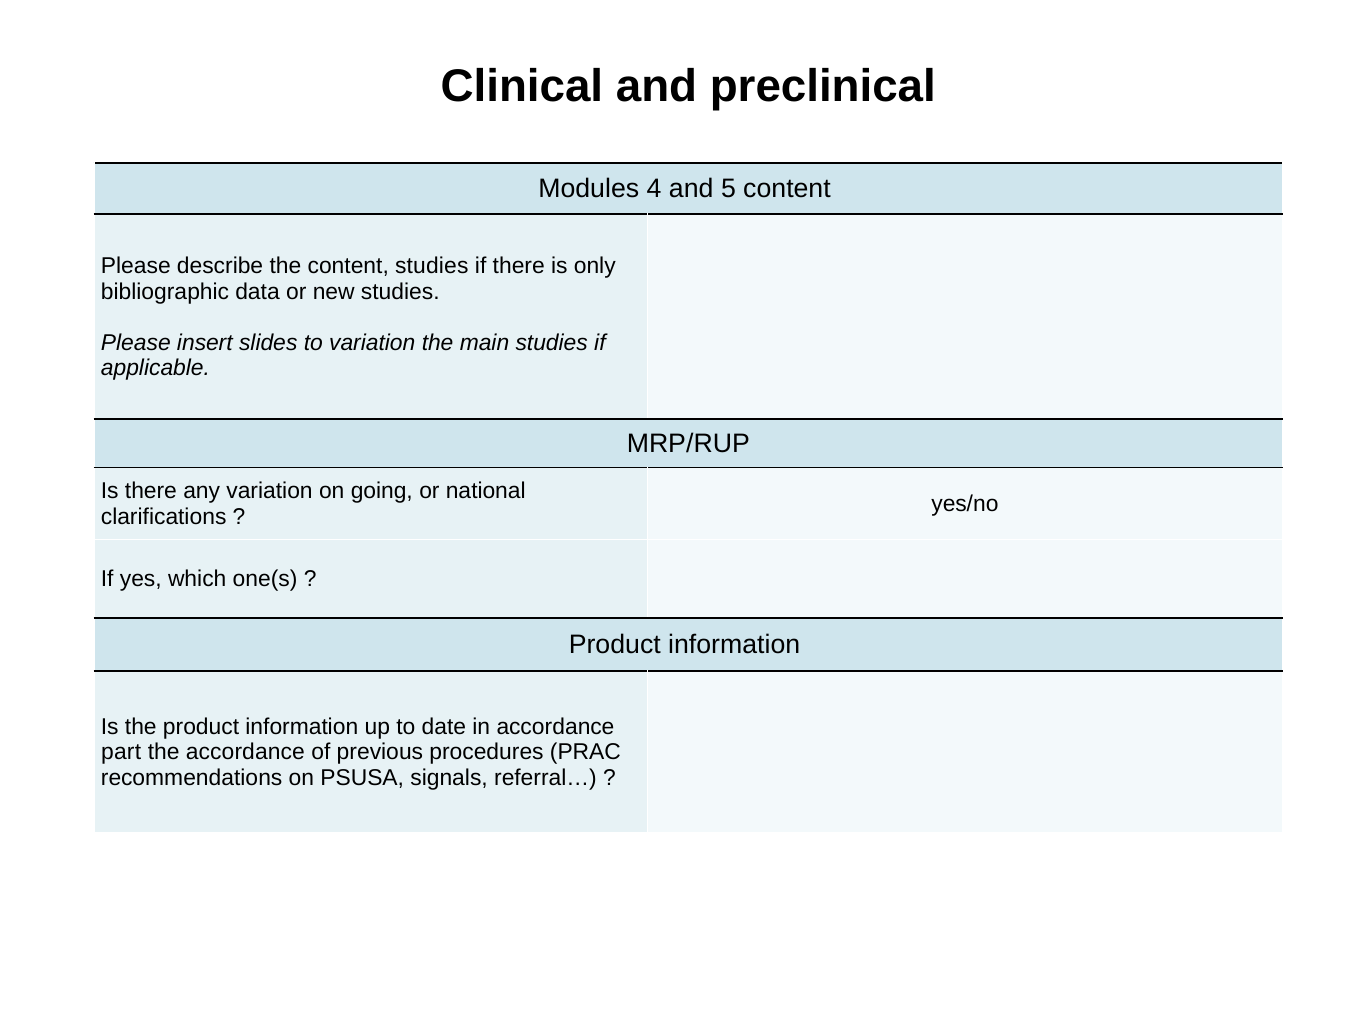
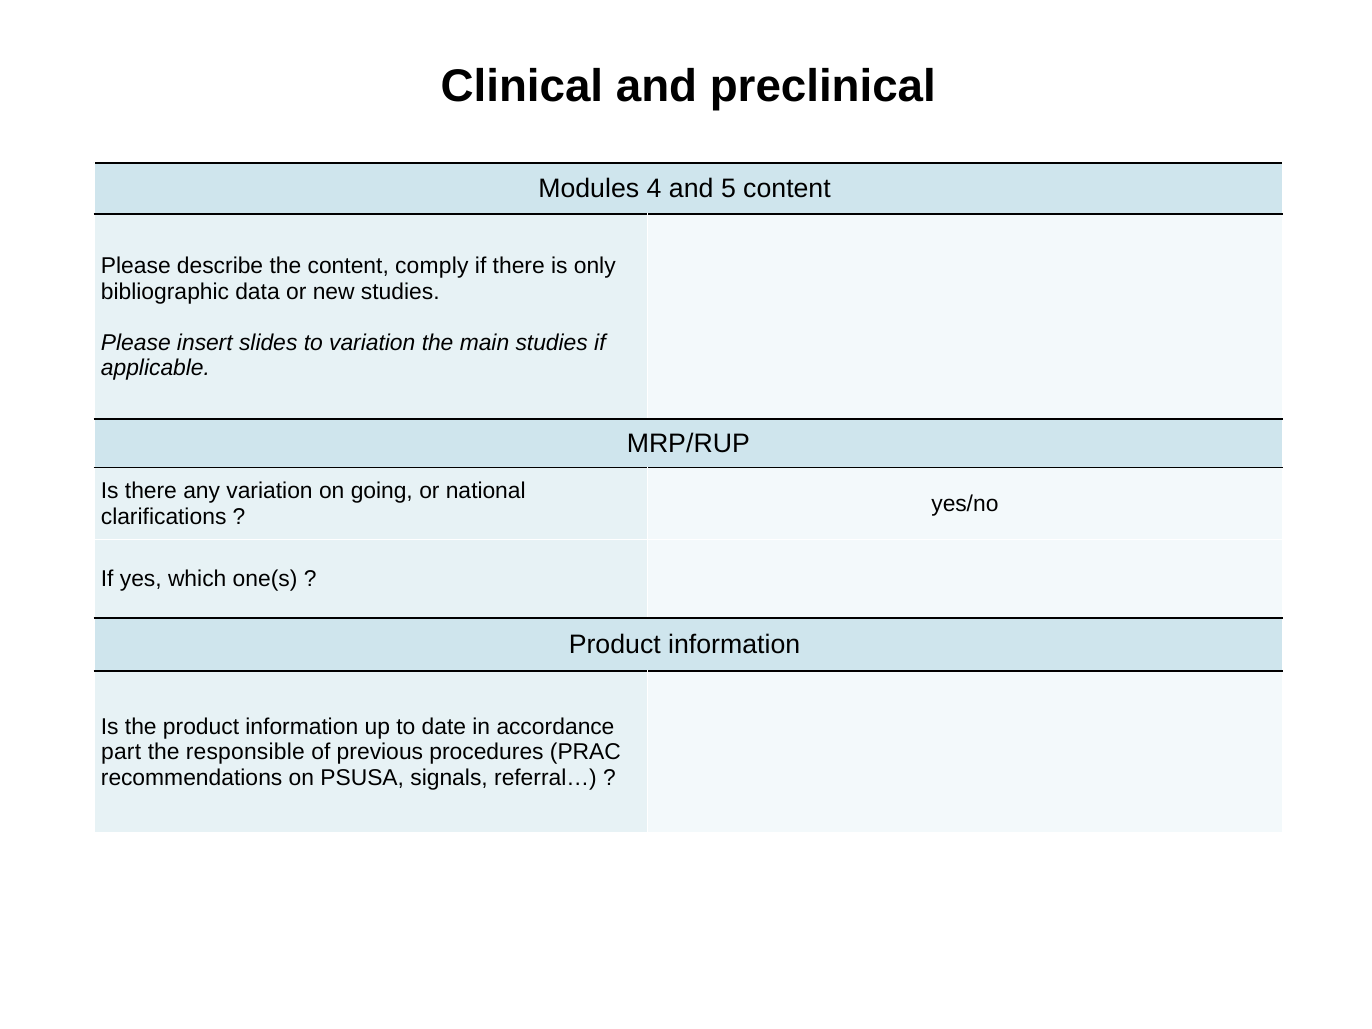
content studies: studies -> comply (432, 266)
the accordance: accordance -> responsible (245, 752)
